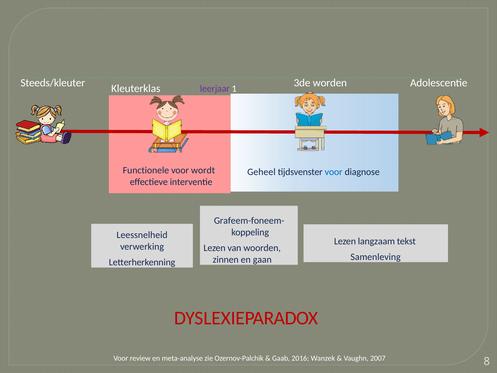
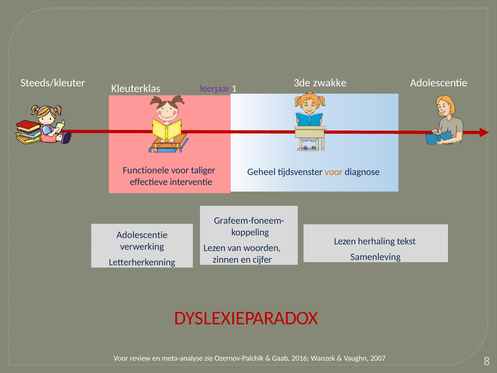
worden: worden -> zwakke (330, 83)
wordt: wordt -> taliger (203, 170)
voor colour: blue -> orange (334, 172)
Leessnelheid: Leessnelheid -> Adolescentie (142, 235)
langzaam: langzaam -> herhaling (376, 241)
gaan: gaan -> cijfer (262, 259)
